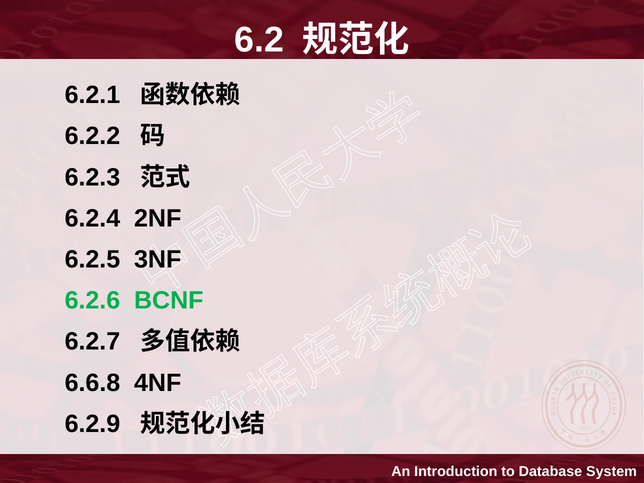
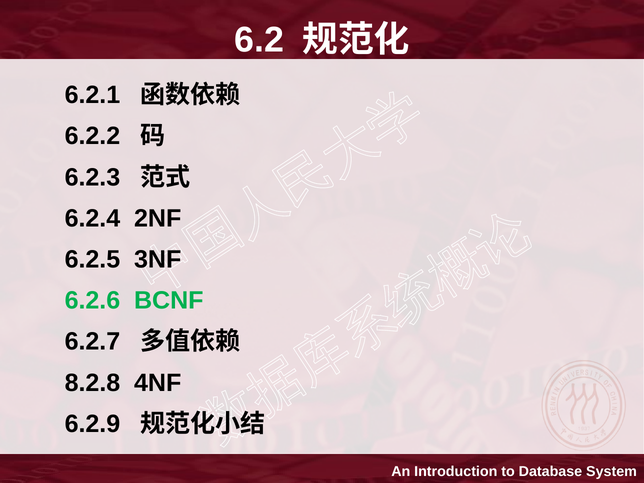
6.6.8: 6.6.8 -> 8.2.8 (92, 383)
